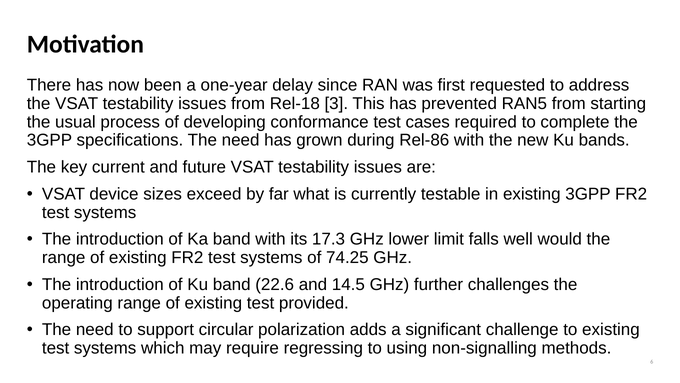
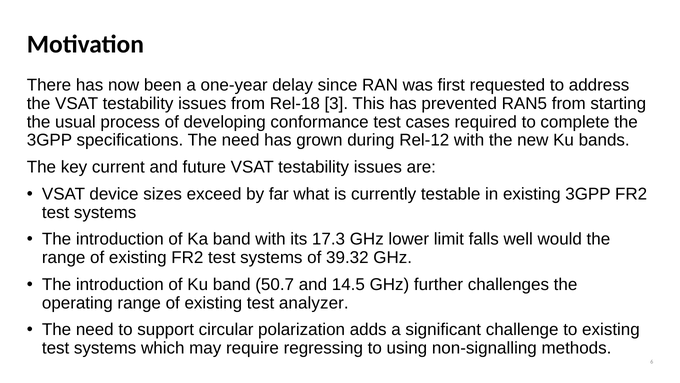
Rel-86: Rel-86 -> Rel-12 (424, 140)
74.25: 74.25 -> 39.32 (347, 257)
22.6: 22.6 -> 50.7 (275, 284)
provided: provided -> analyzer (314, 303)
